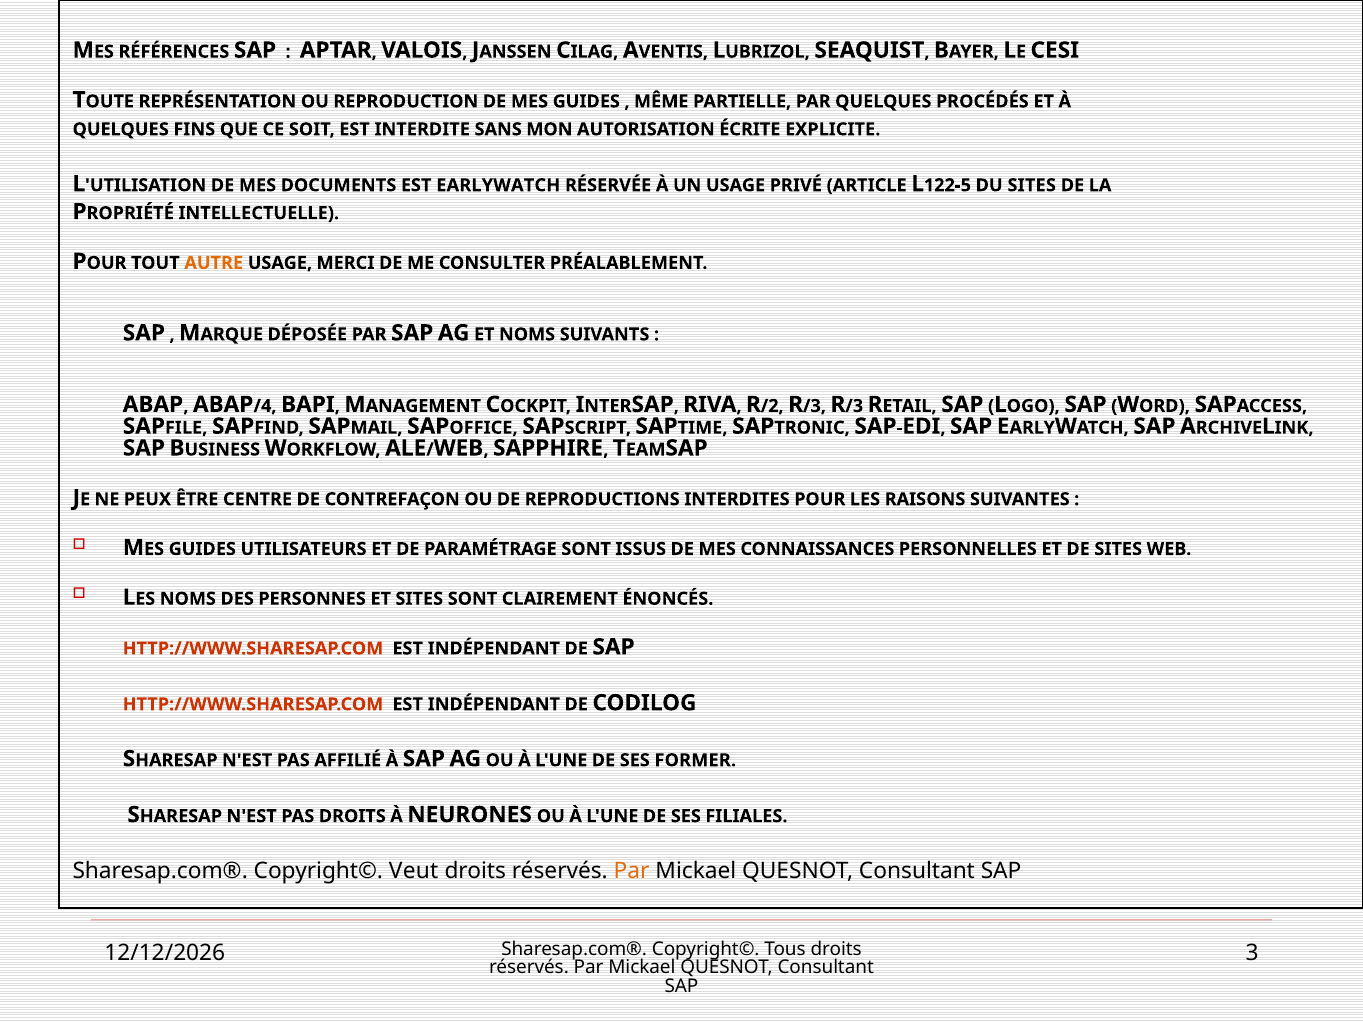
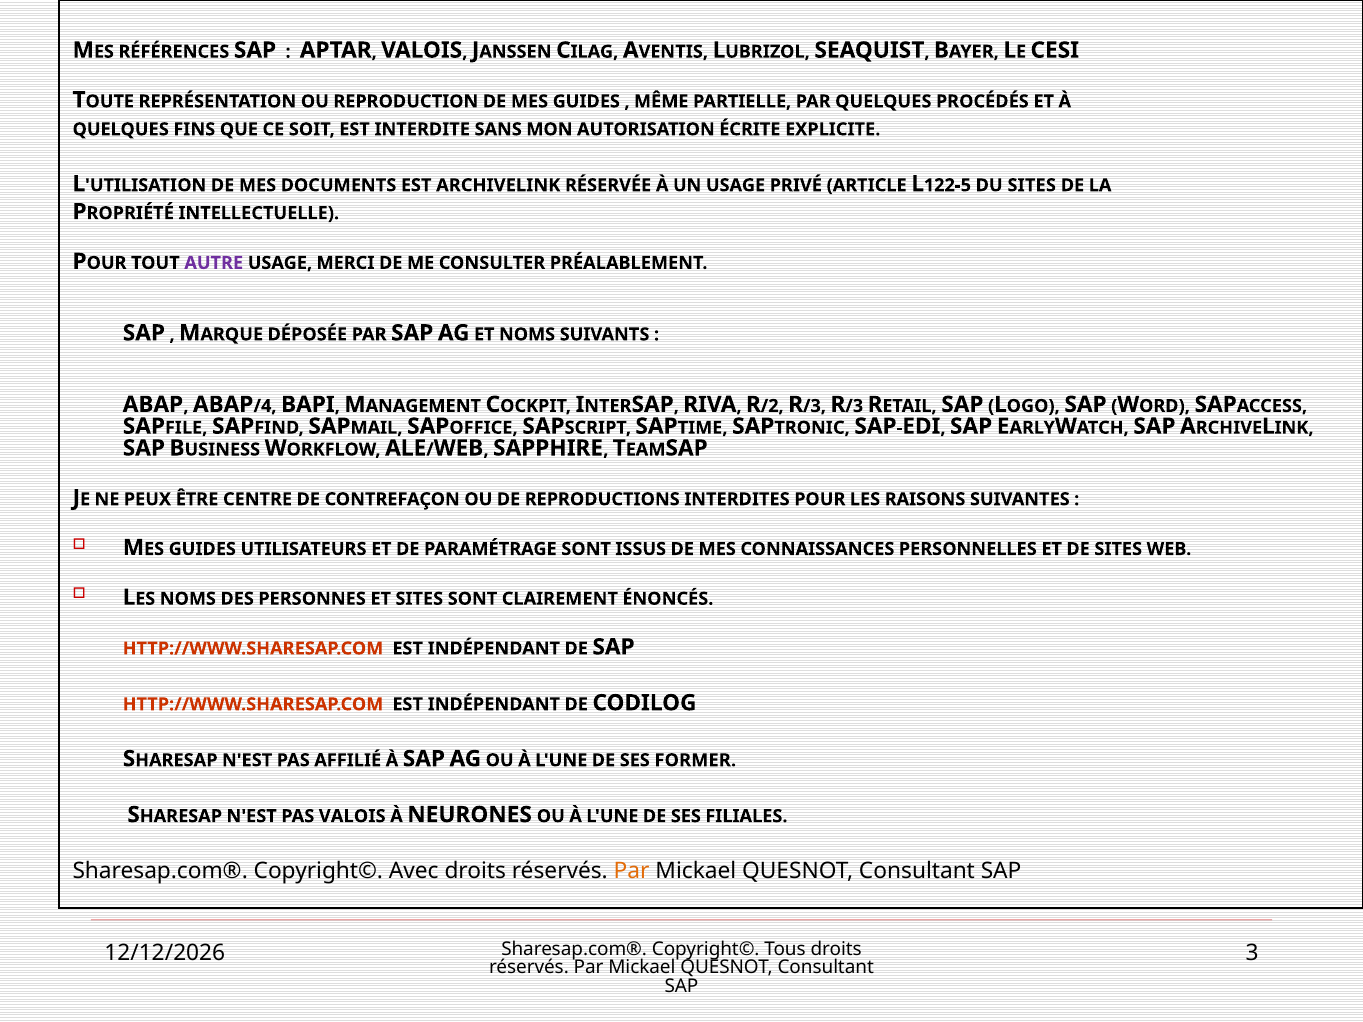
EST EARLYWATCH: EARLYWATCH -> ARCHIVELINK (498, 185)
AUTRE colour: orange -> purple (214, 263)
PAS DROITS: DROITS -> VALOIS (352, 816)
Veut: Veut -> Avec (414, 871)
